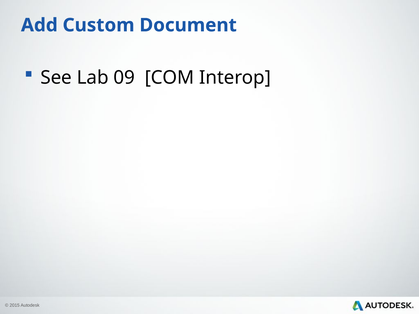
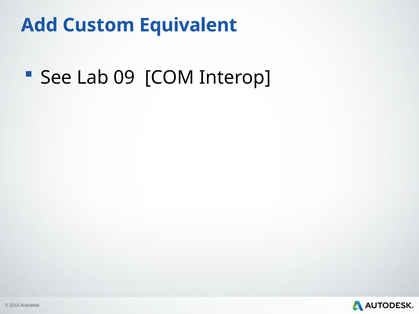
Document: Document -> Equivalent (188, 25)
